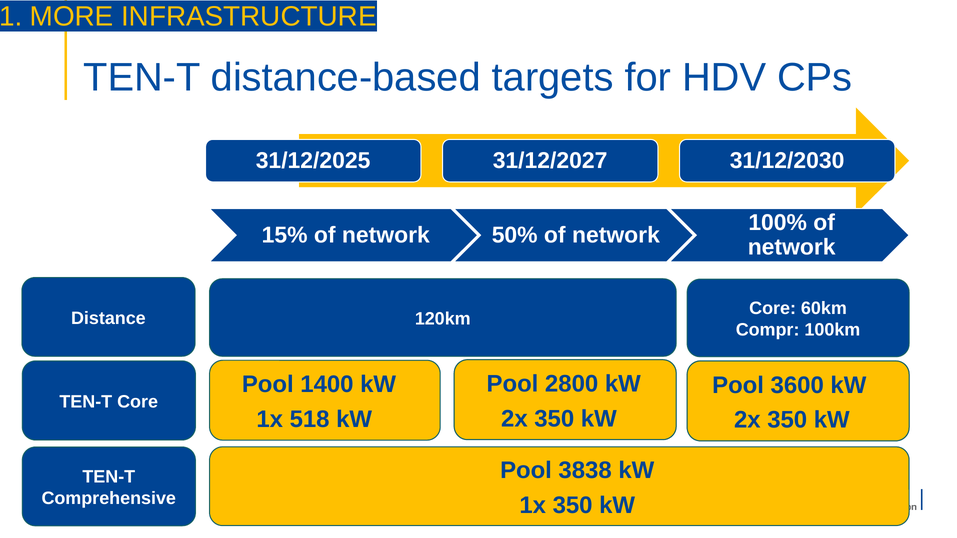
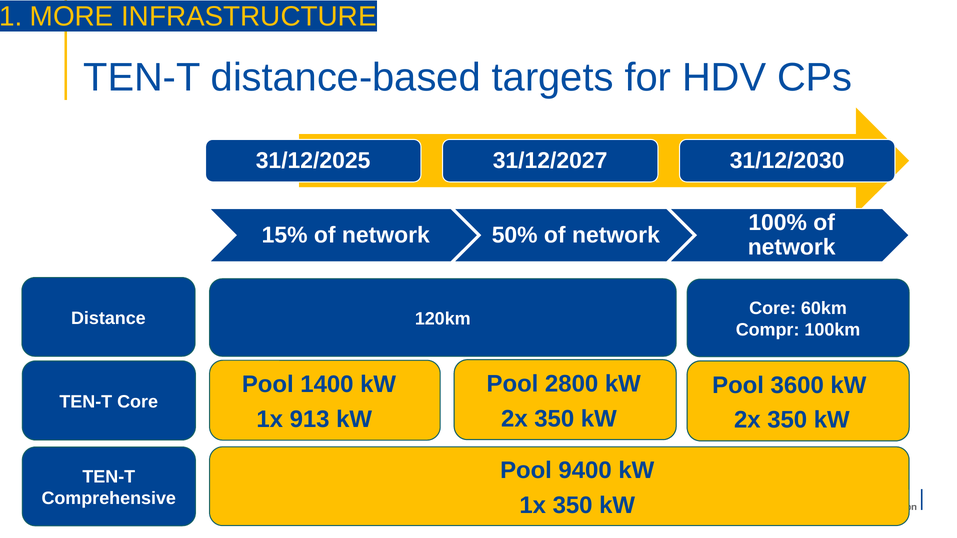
518: 518 -> 913 (310, 419)
3838: 3838 -> 9400 (585, 471)
